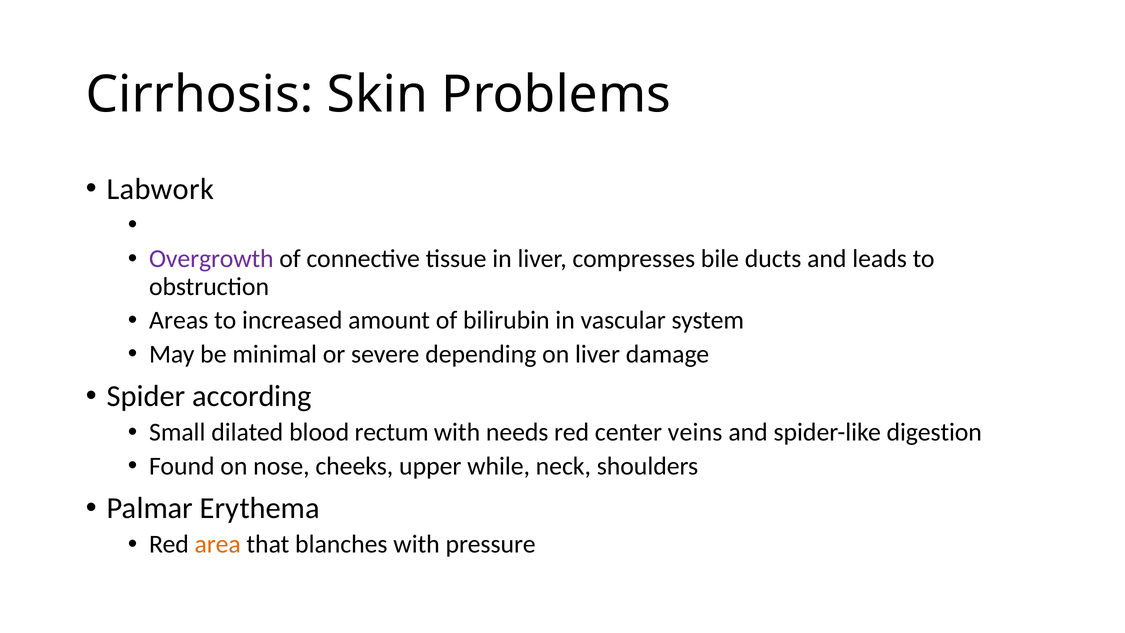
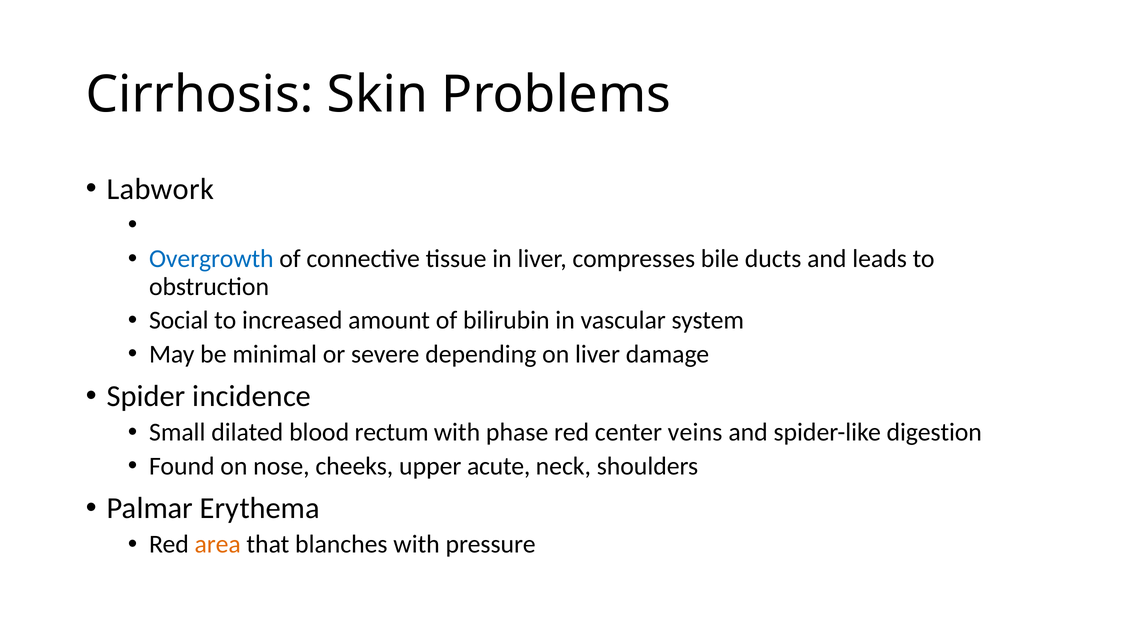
Overgrowth colour: purple -> blue (211, 259)
Areas: Areas -> Social (179, 320)
according: according -> incidence (252, 396)
needs: needs -> phase (517, 432)
while: while -> acute (499, 466)
